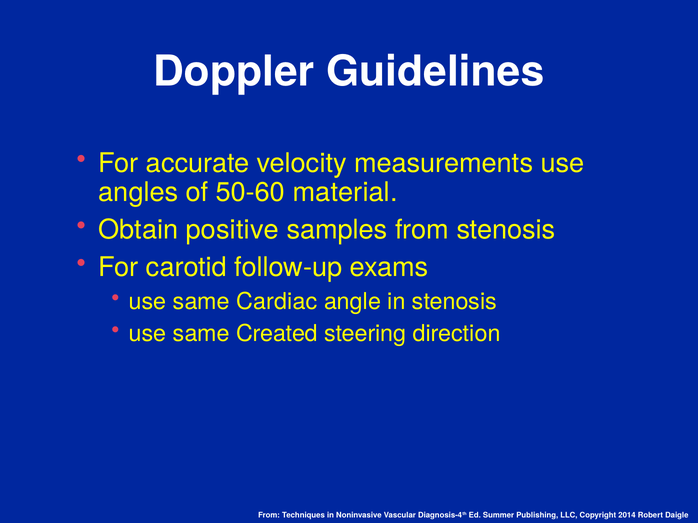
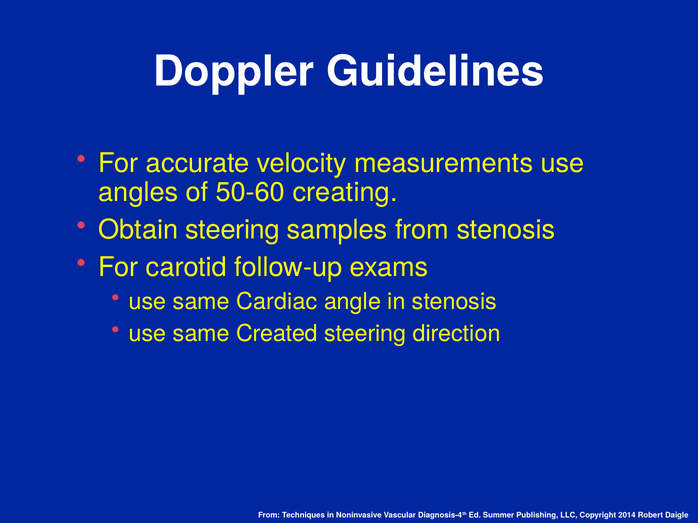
material: material -> creating (345, 193)
Obtain positive: positive -> steering (233, 230)
